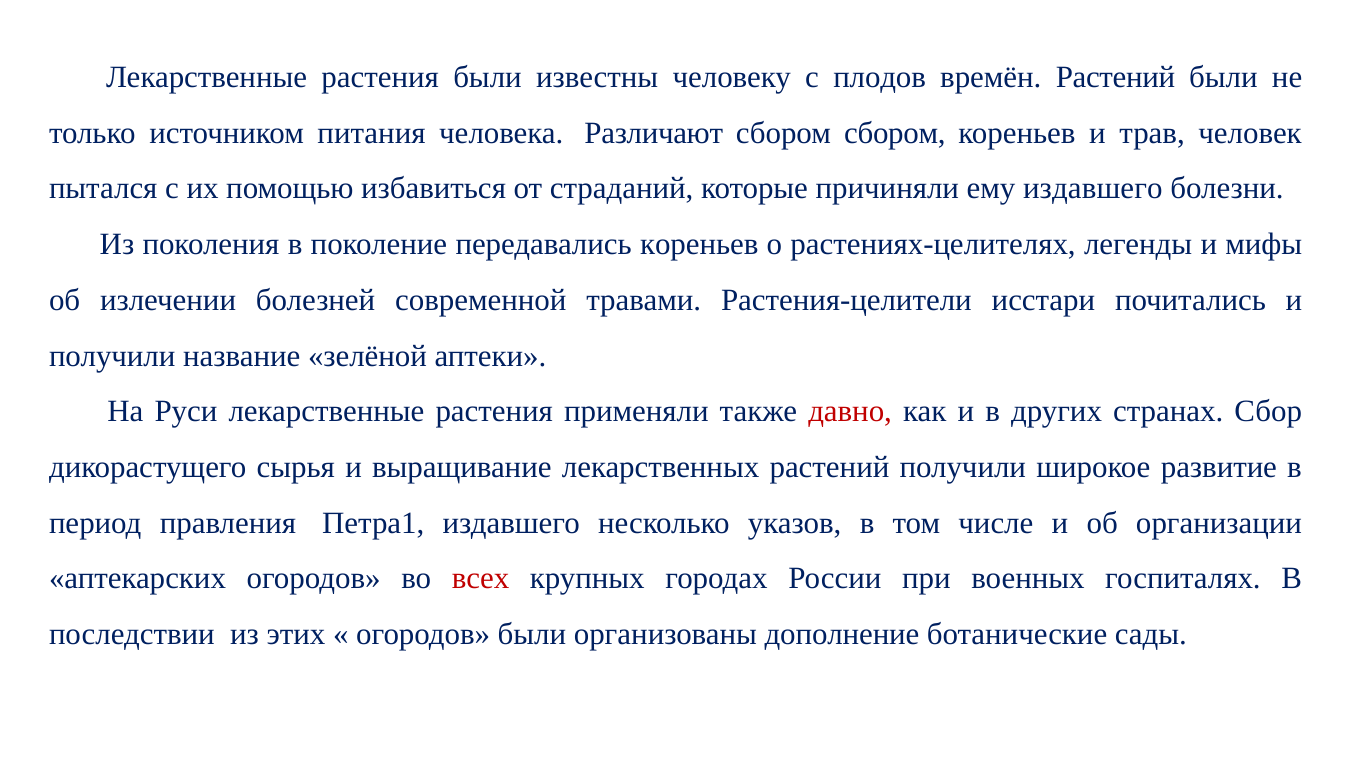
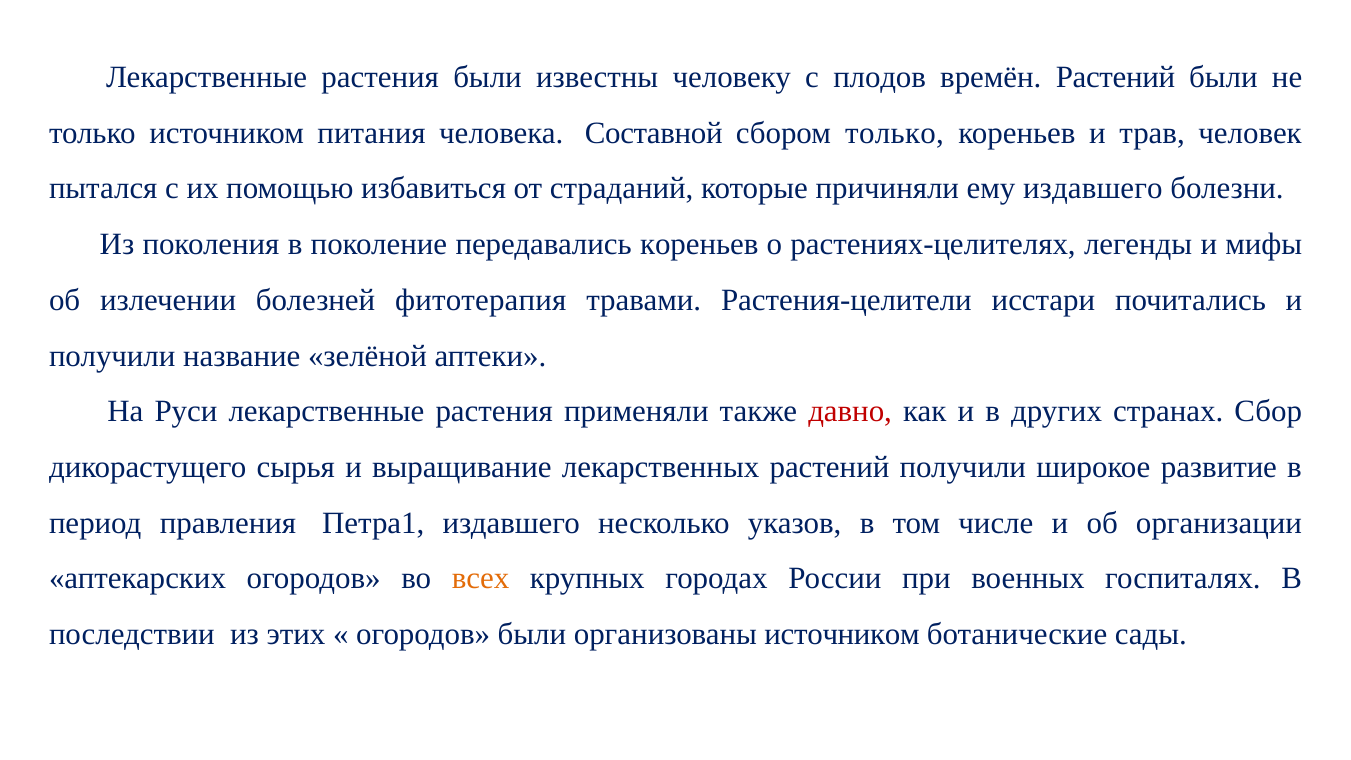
Различают: Различают -> Составной (654, 133)
сбором сбором: сбором -> только (895, 133)
современной: современной -> фитотерапия (481, 300)
всех colour: red -> orange (481, 579)
организованы дополнение: дополнение -> источником (842, 634)
